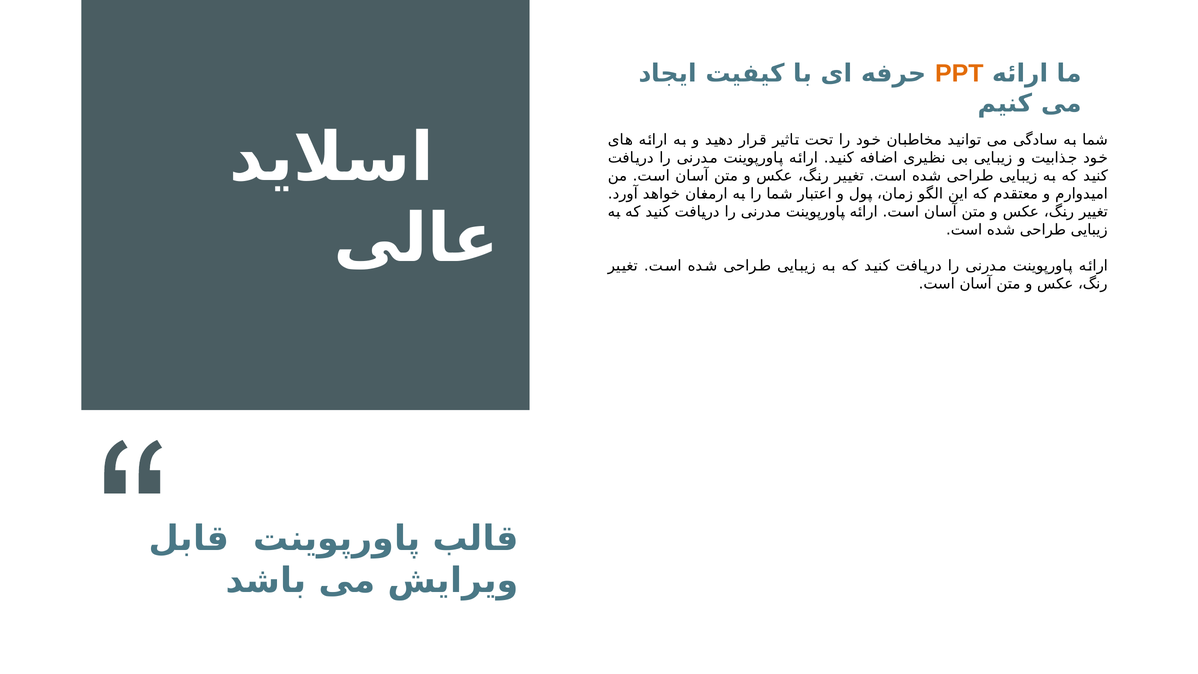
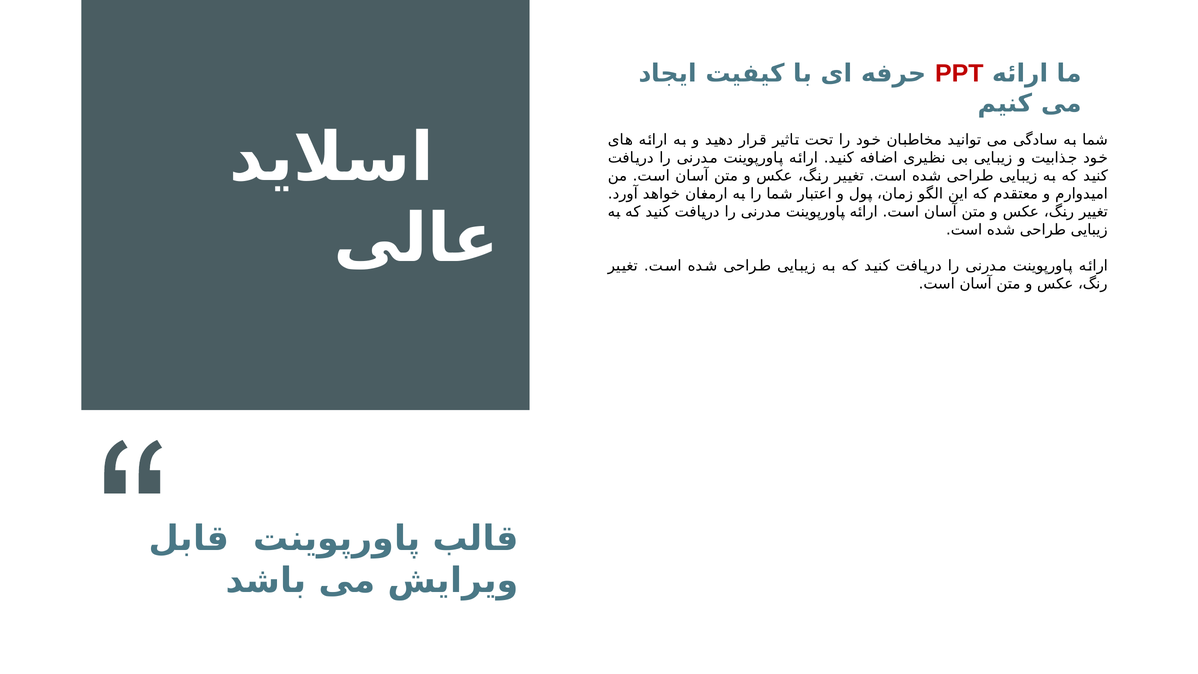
PPT colour: orange -> red (959, 74)
